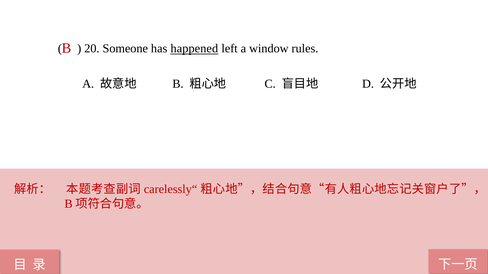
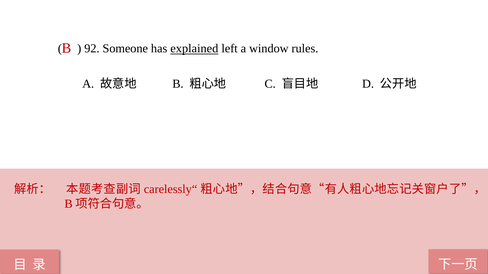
20: 20 -> 92 (92, 49)
happened: happened -> explained (194, 49)
